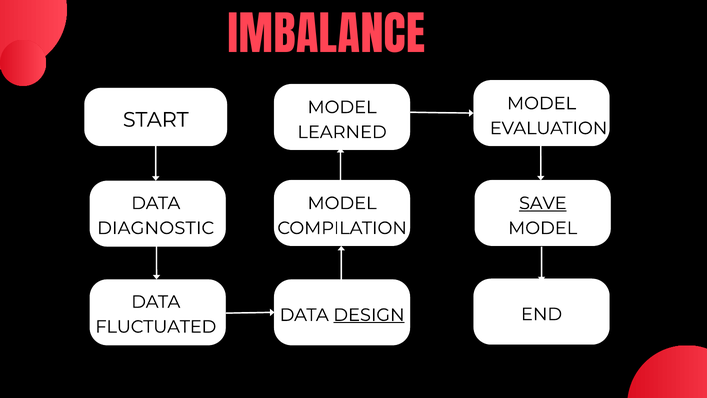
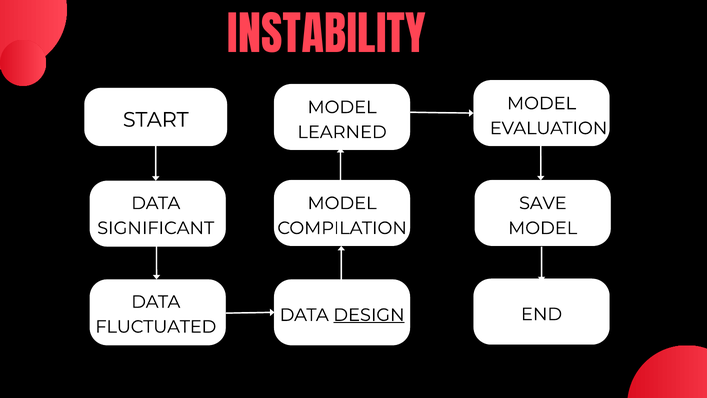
IMBALANCE: IMBALANCE -> INSTABILITY (327, 37)
SAVE underline: present -> none (543, 203)
DIAGNOSTIC: DIAGNOSTIC -> SIGNIFICANT (156, 228)
